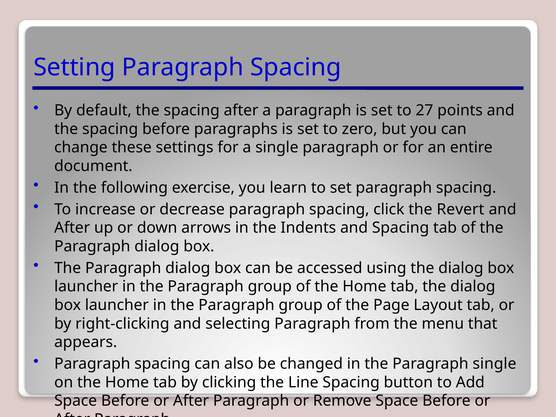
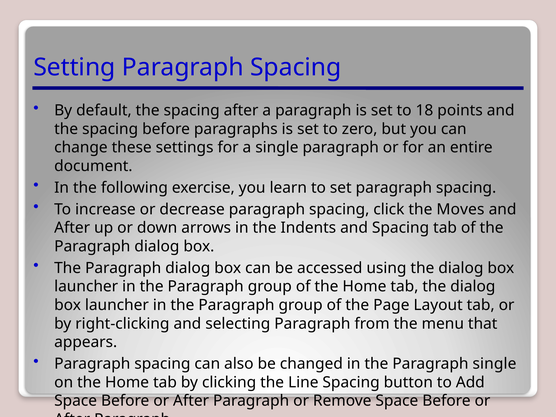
27: 27 -> 18 (424, 110)
Revert: Revert -> Moves (460, 209)
